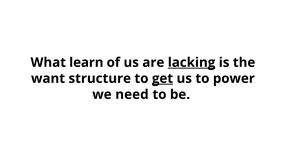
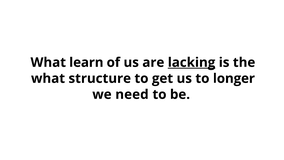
want: want -> what (48, 78)
get underline: present -> none (163, 78)
power: power -> longer (234, 78)
